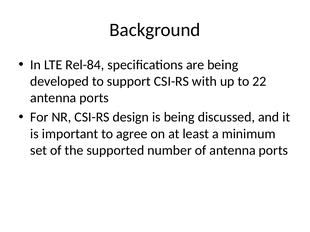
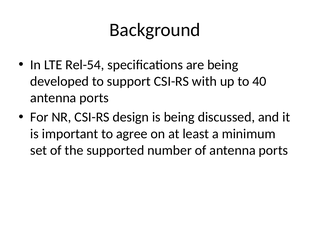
Rel-84: Rel-84 -> Rel-54 (85, 65)
22: 22 -> 40 (259, 82)
